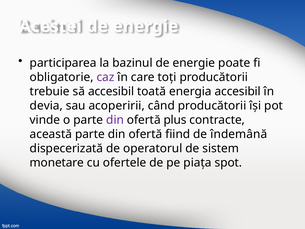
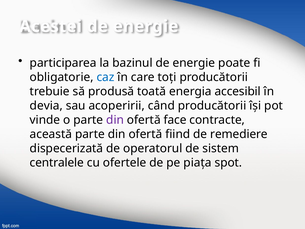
caz colour: purple -> blue (105, 77)
să accesibil: accesibil -> produsă (111, 91)
plus: plus -> face (175, 120)
îndemână: îndemână -> remediere (239, 134)
monetare: monetare -> centralele (57, 163)
